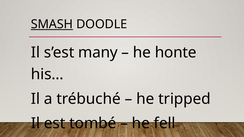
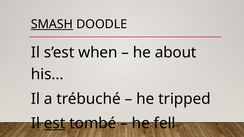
many: many -> when (98, 53)
honte: honte -> about (176, 53)
est underline: none -> present (55, 123)
